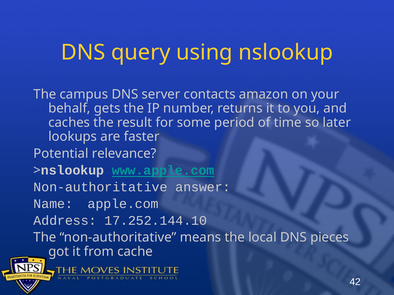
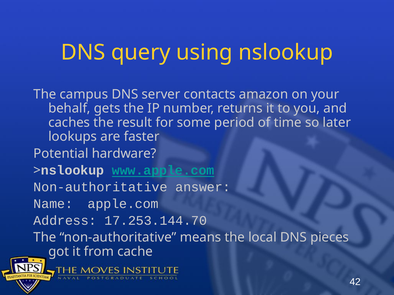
relevance: relevance -> hardware (124, 154)
17.252.144.10: 17.252.144.10 -> 17.253.144.70 (156, 221)
